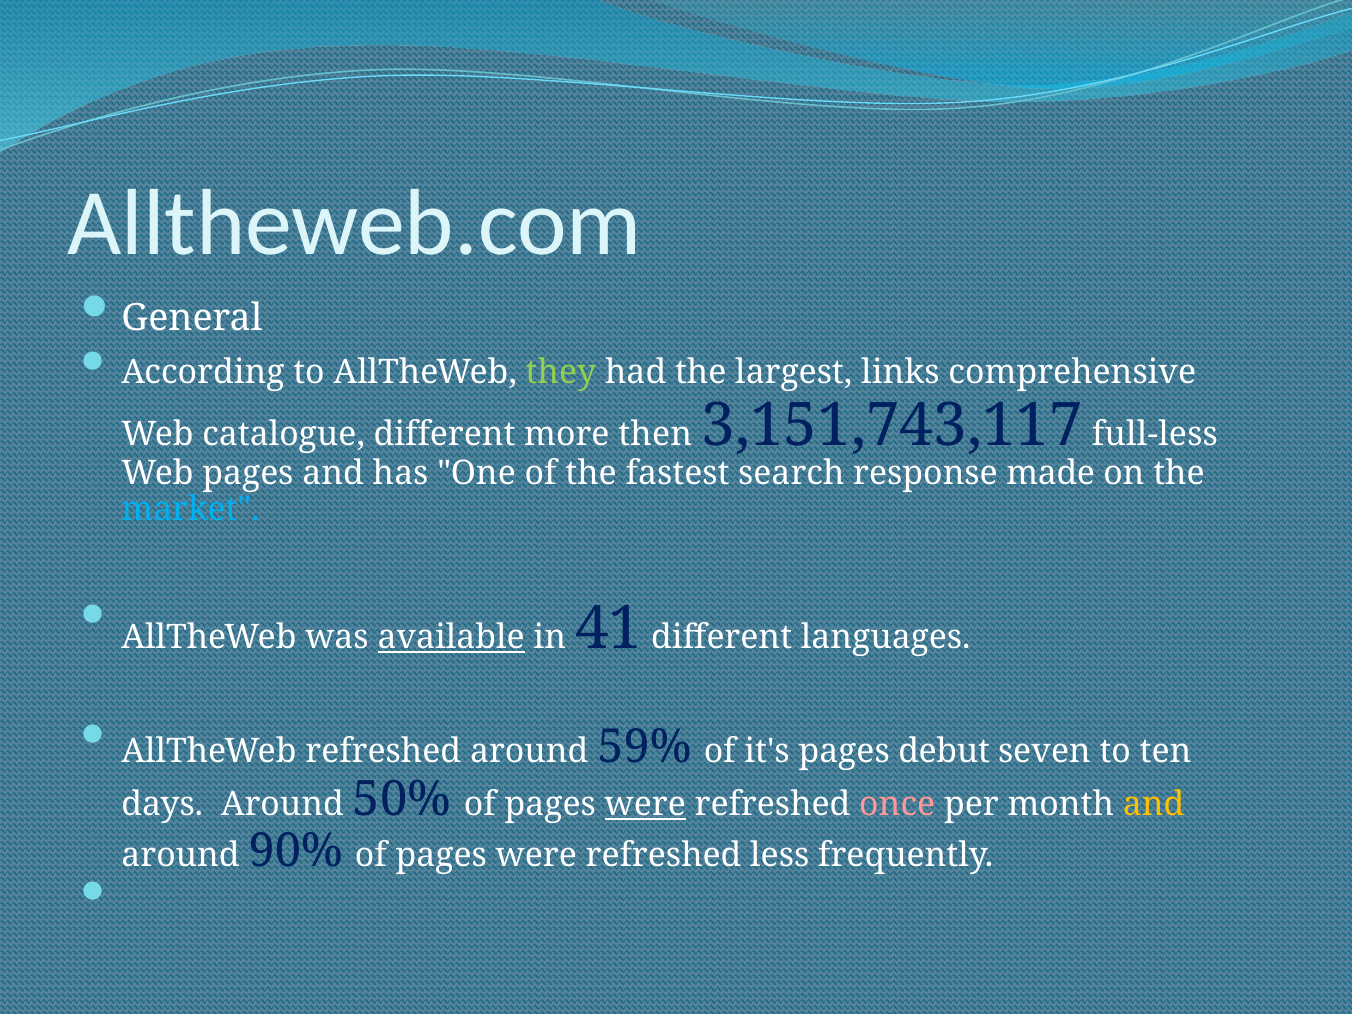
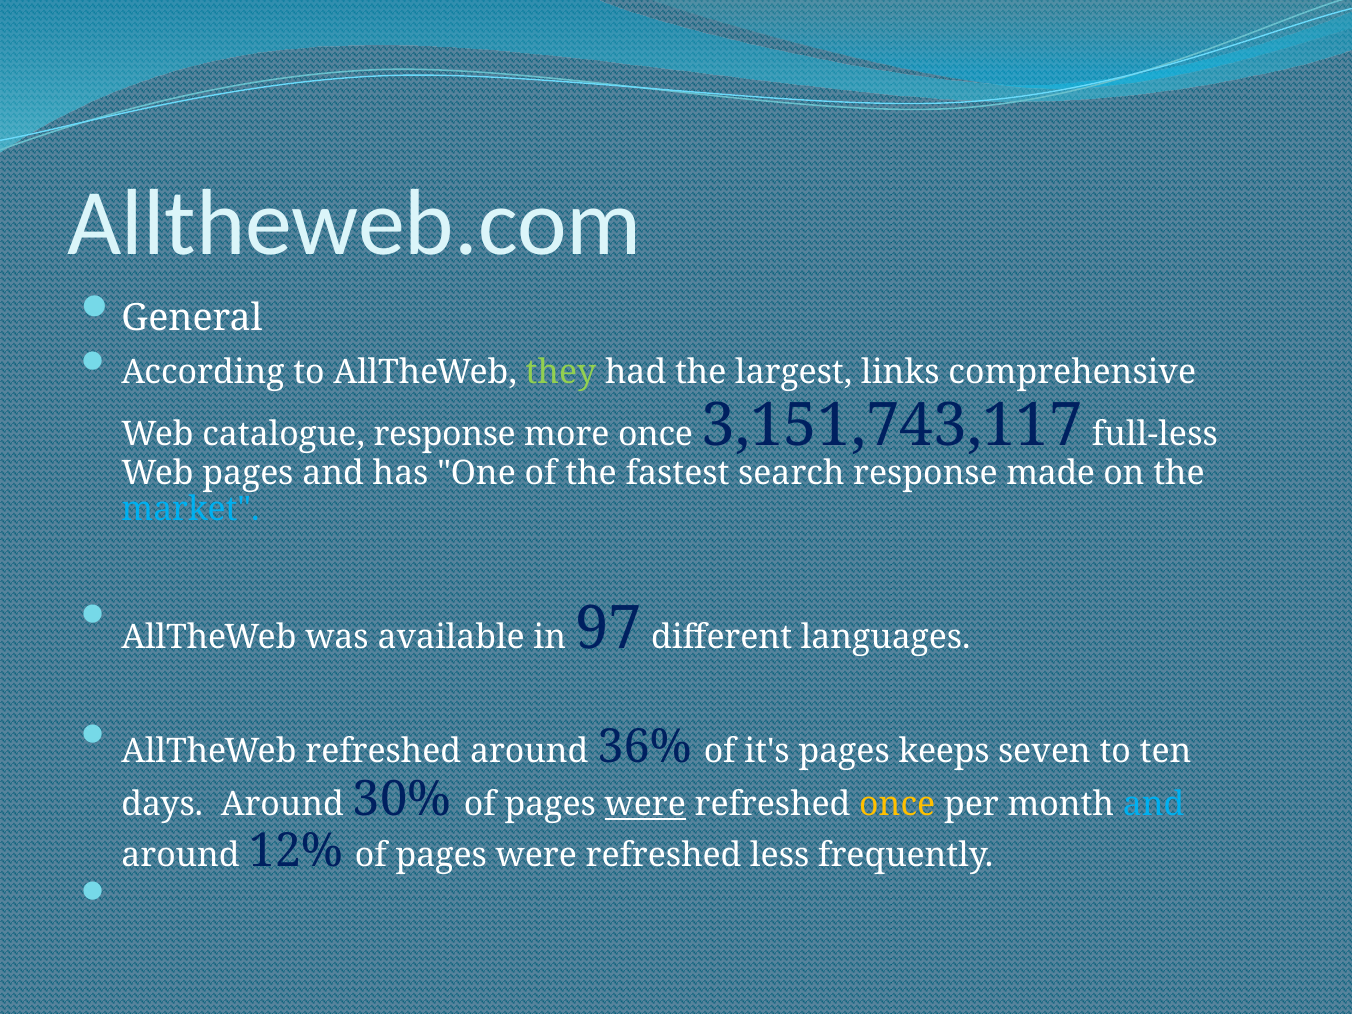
catalogue different: different -> response (445, 435)
more then: then -> once (656, 435)
available underline: present -> none (451, 638)
41: 41 -> 97 (609, 629)
59%: 59% -> 36% (645, 747)
debut: debut -> keeps (944, 752)
50%: 50% -> 30% (402, 799)
once colour: pink -> yellow (897, 804)
and colour: yellow -> light blue (1154, 804)
90%: 90% -> 12% (296, 851)
